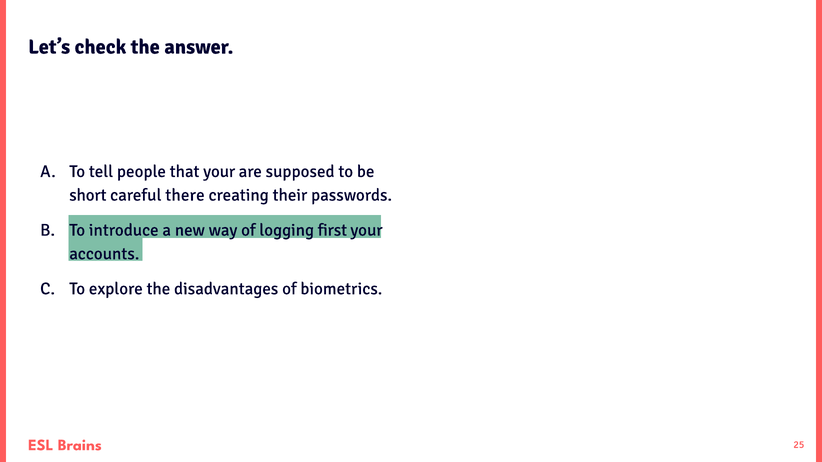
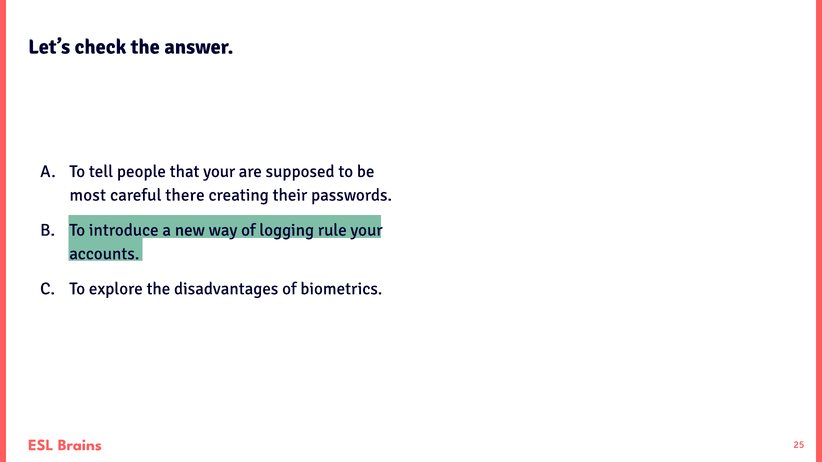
short: short -> most (88, 195)
first: first -> rule (332, 230)
